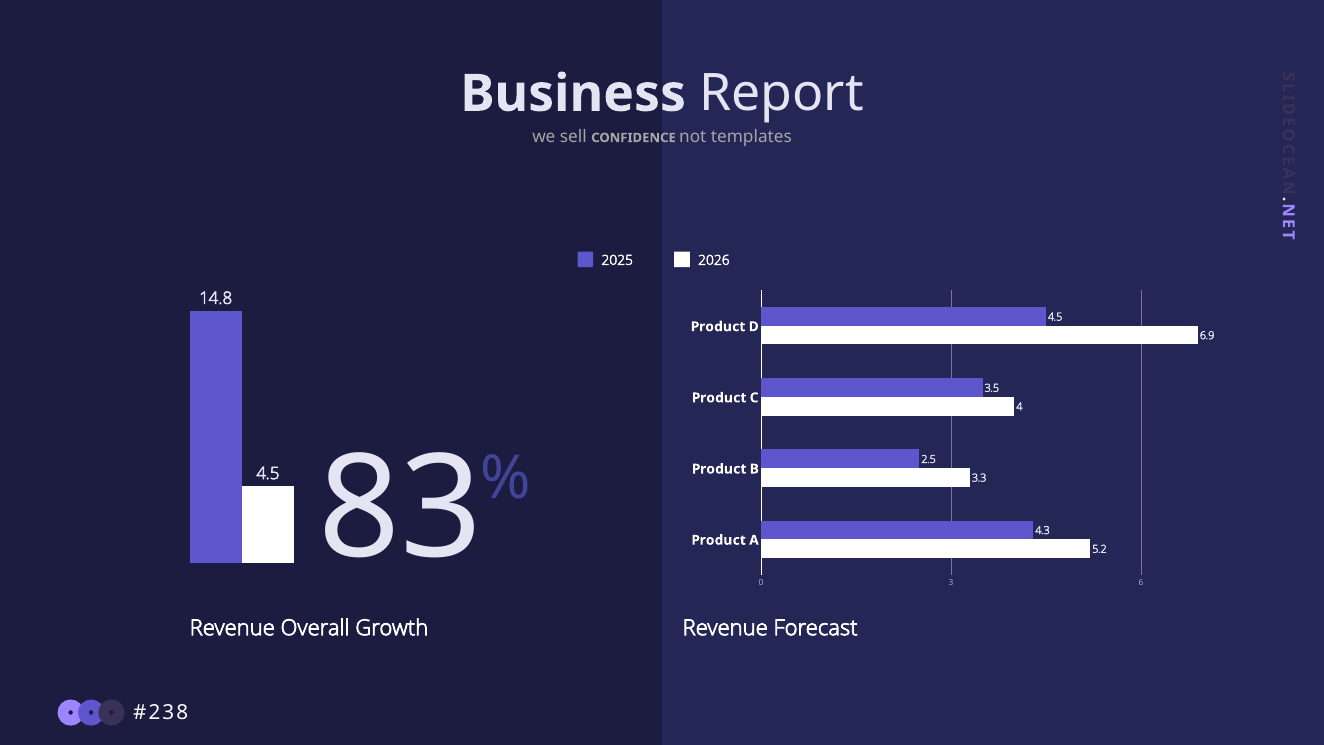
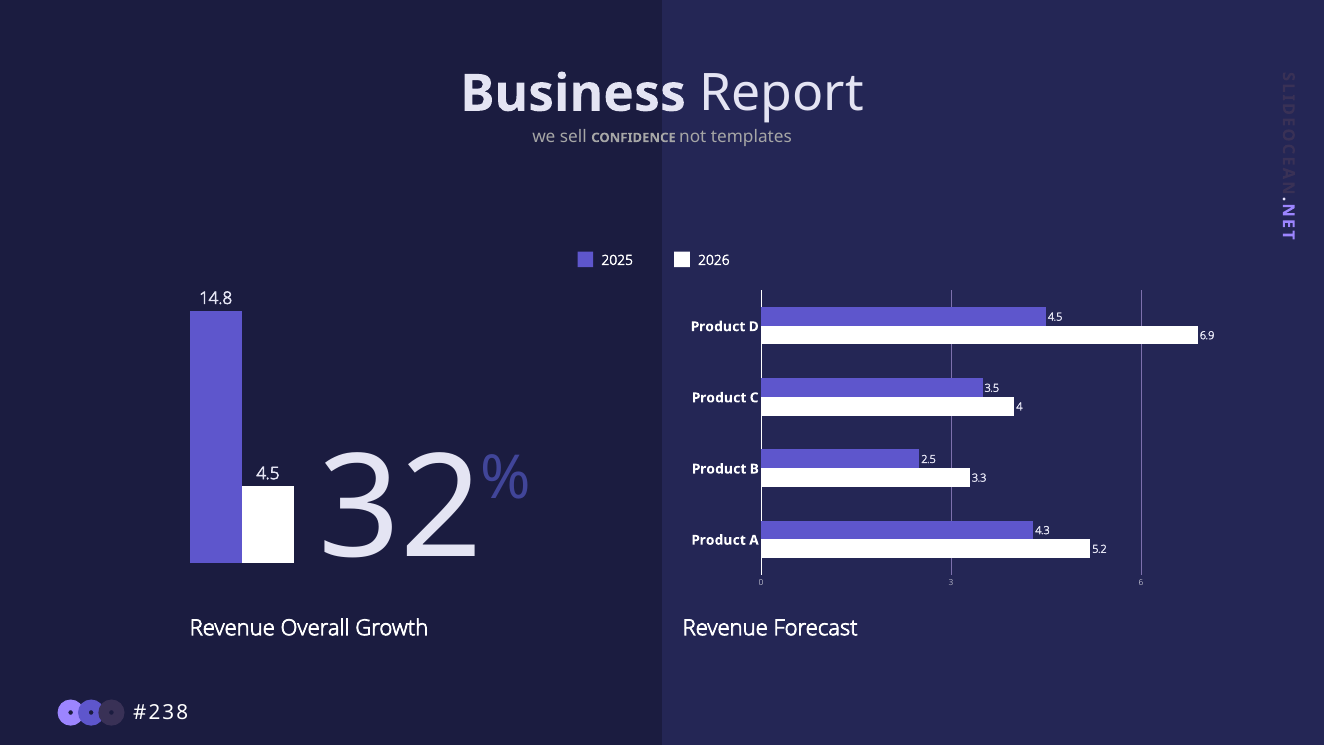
83: 83 -> 32 (401, 509)
